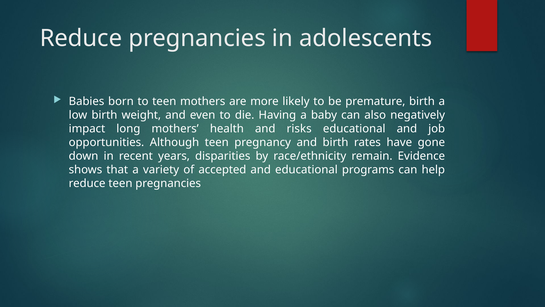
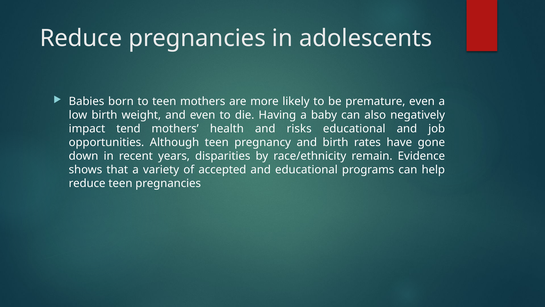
premature birth: birth -> even (422, 101)
long: long -> tend (128, 129)
